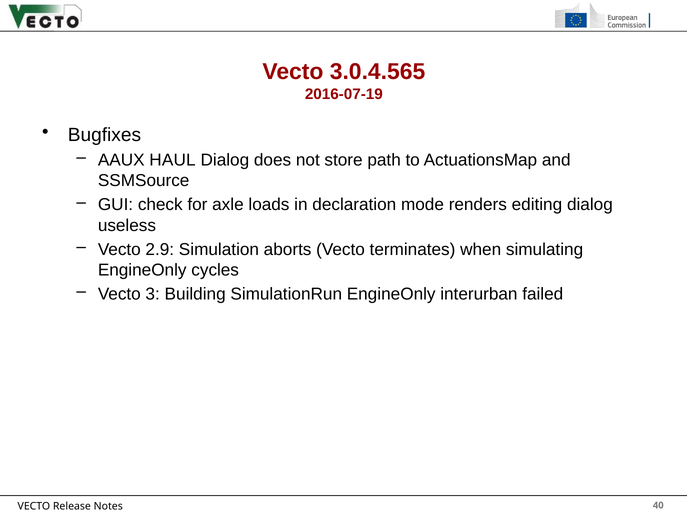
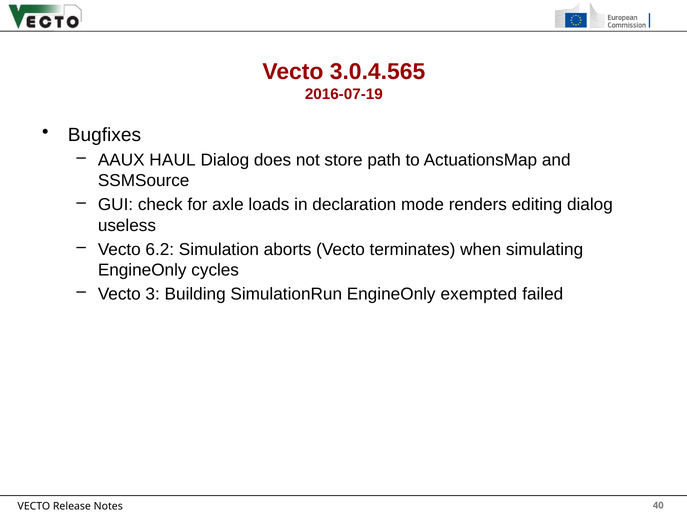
2.9: 2.9 -> 6.2 (160, 249)
interurban: interurban -> exempted (479, 294)
